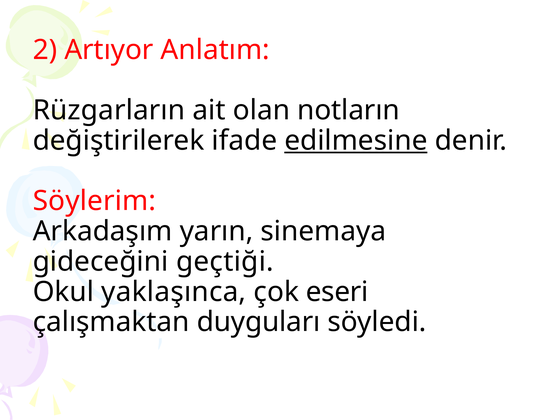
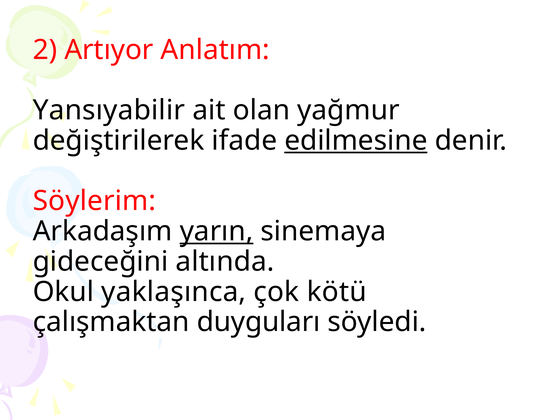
Rüzgarların: Rüzgarların -> Yansıyabilir (109, 110)
notların: notların -> yağmur (348, 110)
yarın underline: none -> present (216, 231)
geçtiği: geçtiği -> altında (225, 262)
eseri: eseri -> kötü (337, 292)
